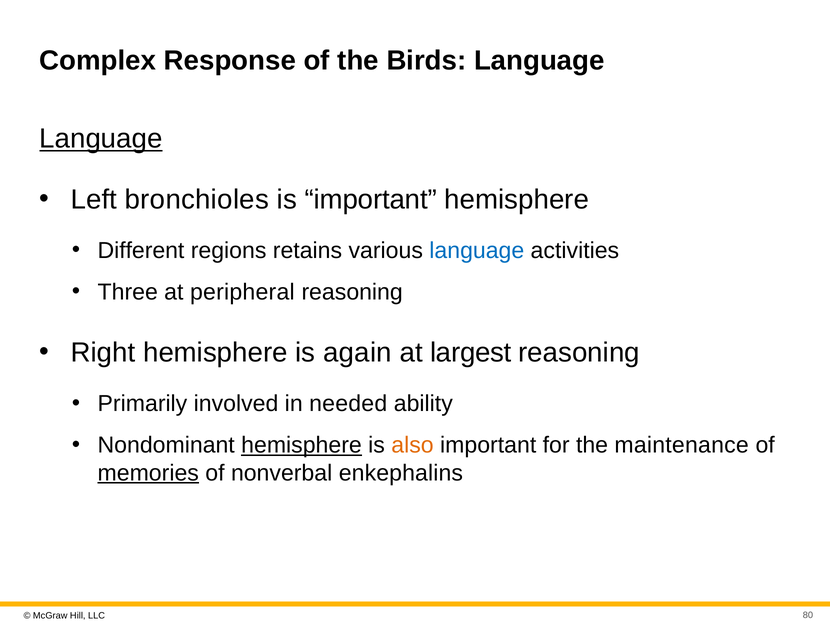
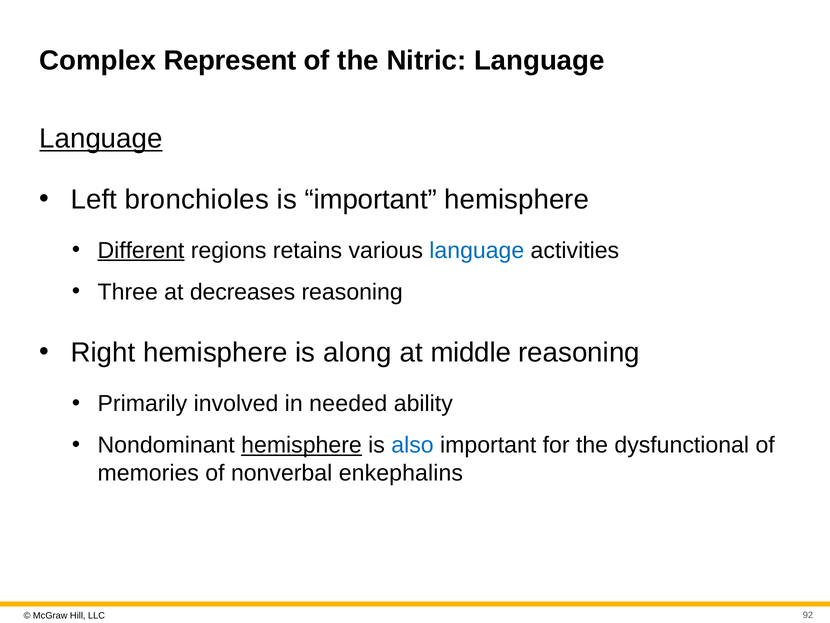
Response: Response -> Represent (230, 60)
Birds: Birds -> Nitric (426, 60)
Different underline: none -> present (141, 250)
peripheral: peripheral -> decreases (243, 292)
again: again -> along (357, 353)
largest: largest -> middle (471, 353)
also colour: orange -> blue (412, 445)
maintenance: maintenance -> dysfunctional (682, 445)
memories underline: present -> none (148, 473)
80: 80 -> 92 (808, 615)
